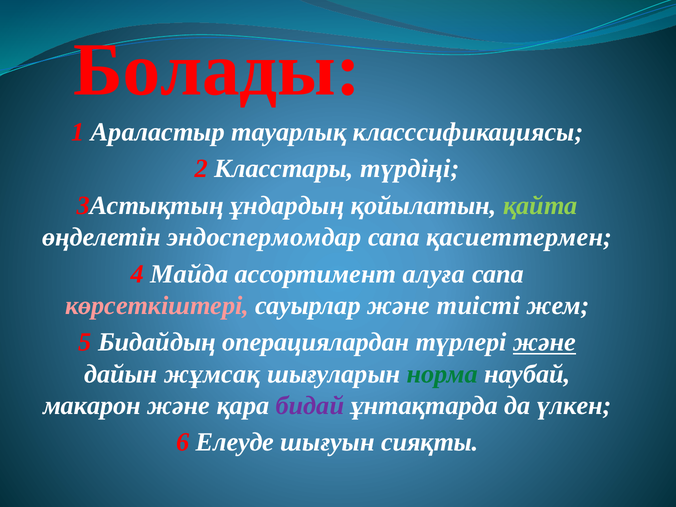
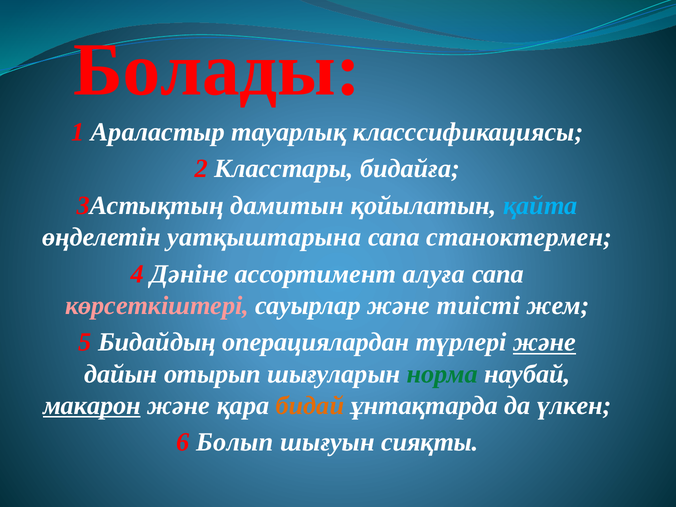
түрдiңi: түрдiңi -> бидайға (410, 169)
ұндардың: ұндардың -> дамитын (287, 206)
қайта colour: light green -> light blue (540, 206)
эндоспермомдар: эндоспермомдар -> уатқыштарына (264, 237)
қасиеттермен: қасиеттермен -> станоктермен (519, 237)
Майда: Майда -> Дәнiне (189, 274)
жұмсақ: жұмсақ -> отырып (212, 374)
макарон underline: none -> present (92, 405)
бидай colour: purple -> orange (310, 405)
Елеуде: Елеуде -> Болып (235, 442)
